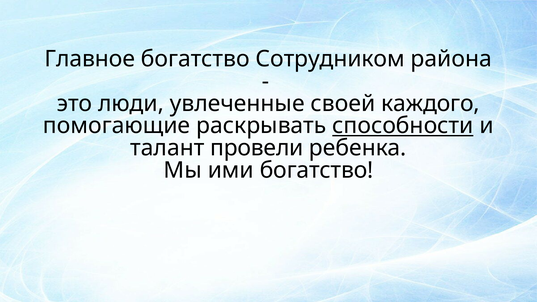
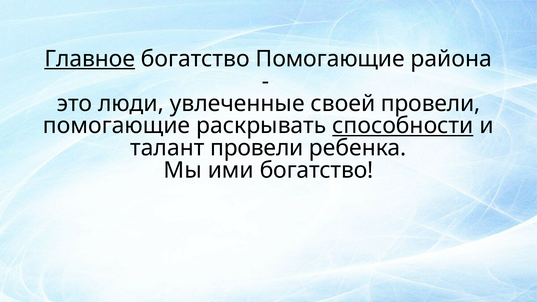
Главное underline: none -> present (90, 59)
богатство Сотрудником: Сотрудником -> Помогающие (330, 59)
своей каждого: каждого -> провели (431, 103)
